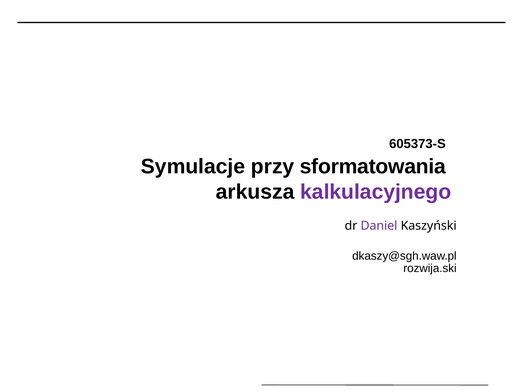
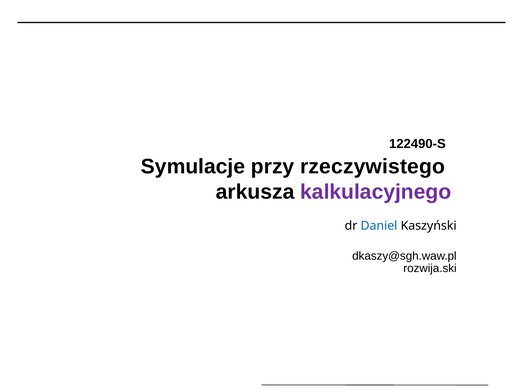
605373-S: 605373-S -> 122490-S (417, 144)
sformatowania: sformatowania -> rzeczywistego (373, 167)
Daniel colour: purple -> blue (379, 226)
